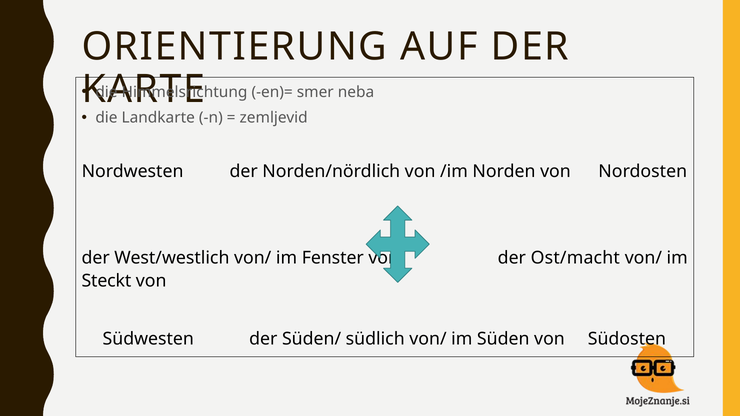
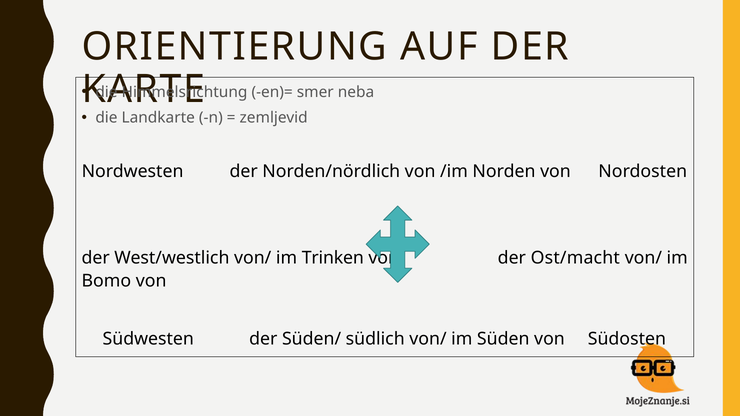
Fenster: Fenster -> Trinken (333, 258)
Steckt: Steckt -> Bomo (106, 281)
